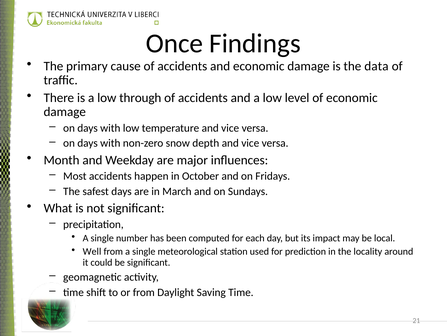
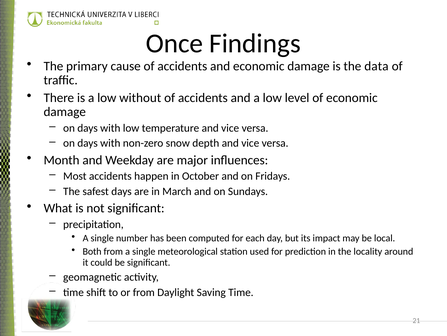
through: through -> without (140, 98)
Well: Well -> Both (92, 251)
